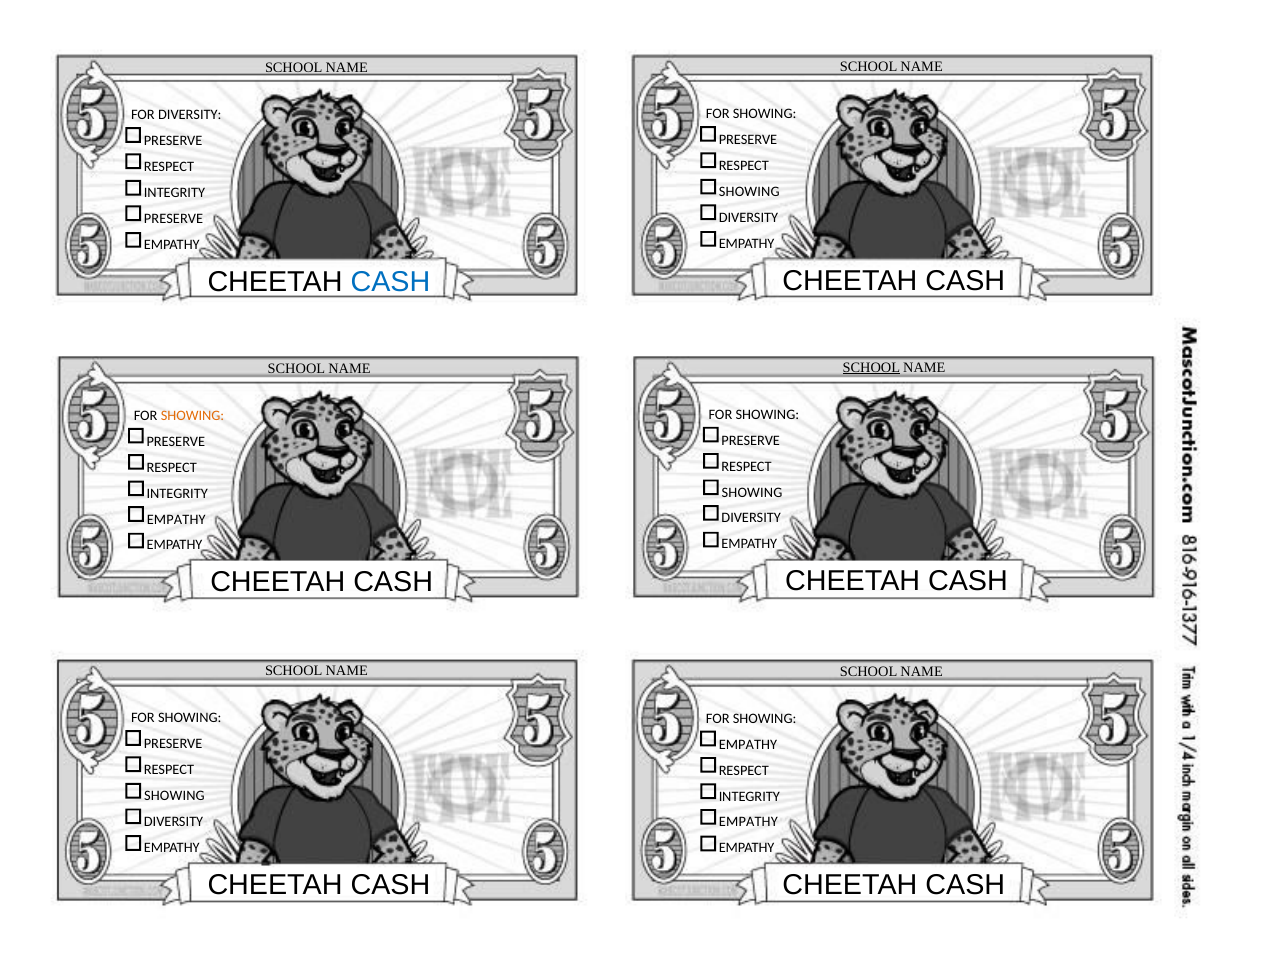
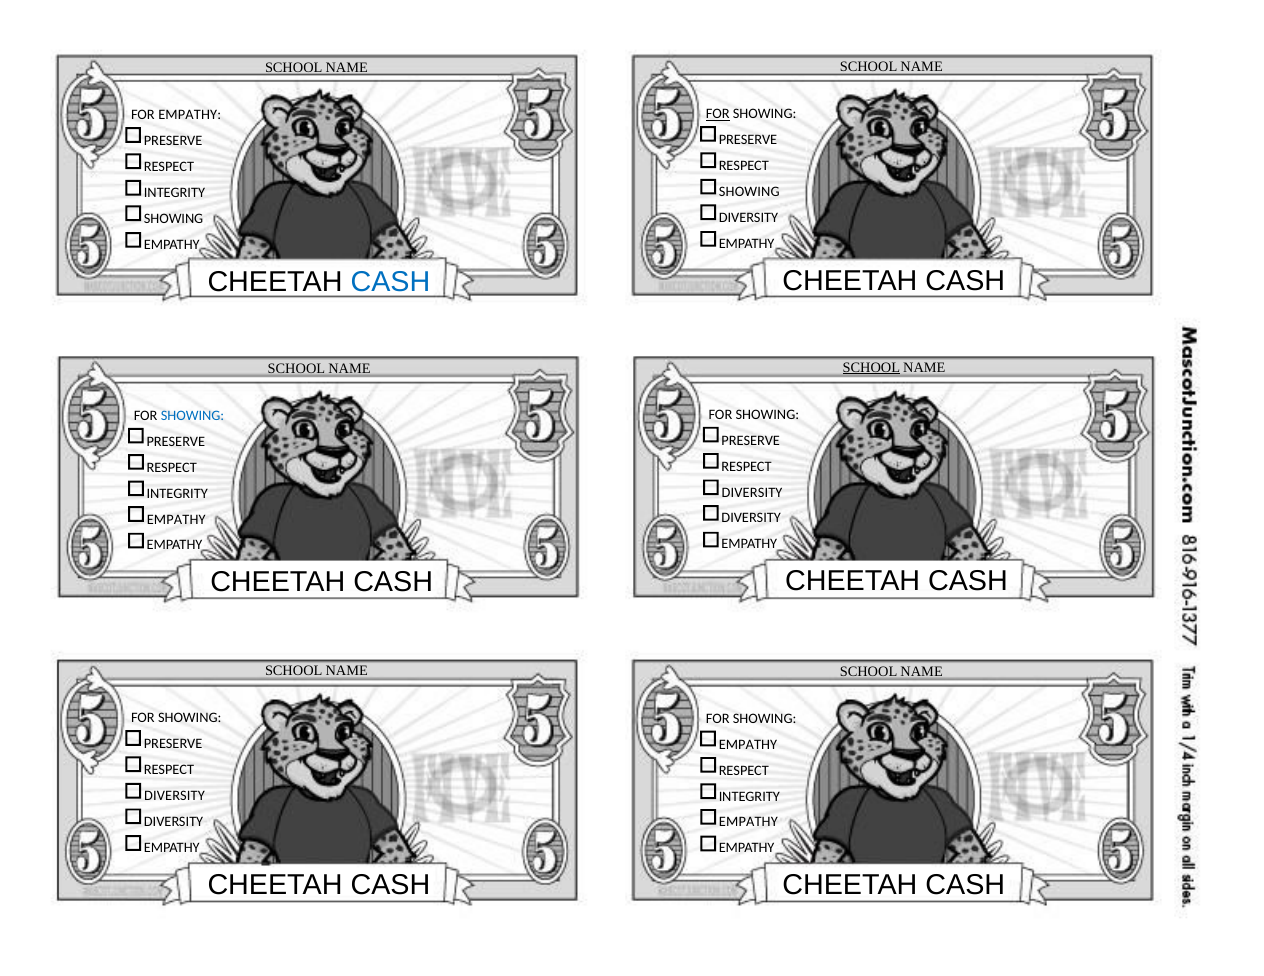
FOR underline: none -> present (718, 114)
FOR DIVERSITY: DIVERSITY -> EMPATHY (190, 115)
PRESERVE: PRESERVE -> SHOWING (174, 219)
SHOWING colour: orange -> blue (193, 416)
SHOWING: SHOWING -> DIVERSITY (752, 493)
SHOWING: SHOWING -> DIVERSITY (174, 796)
